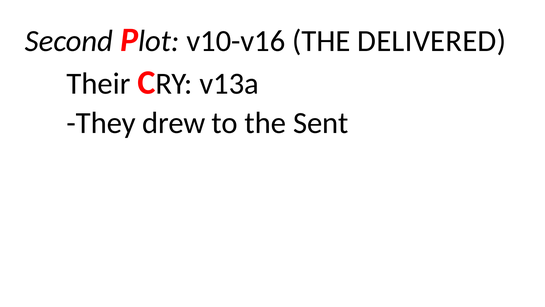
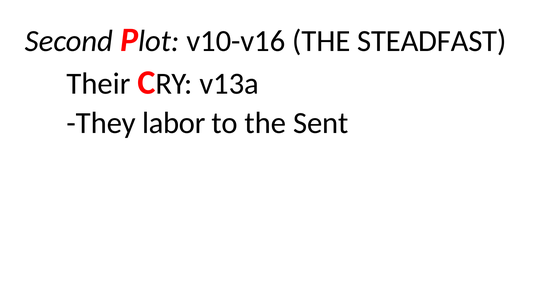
DELIVERED: DELIVERED -> STEADFAST (432, 41)
drew: drew -> labor (174, 123)
